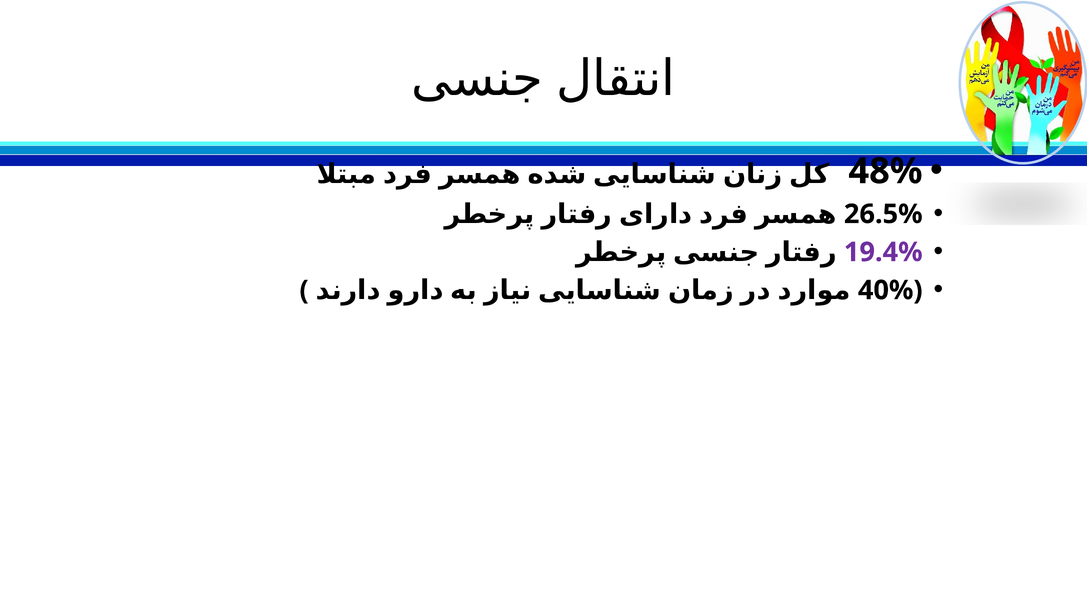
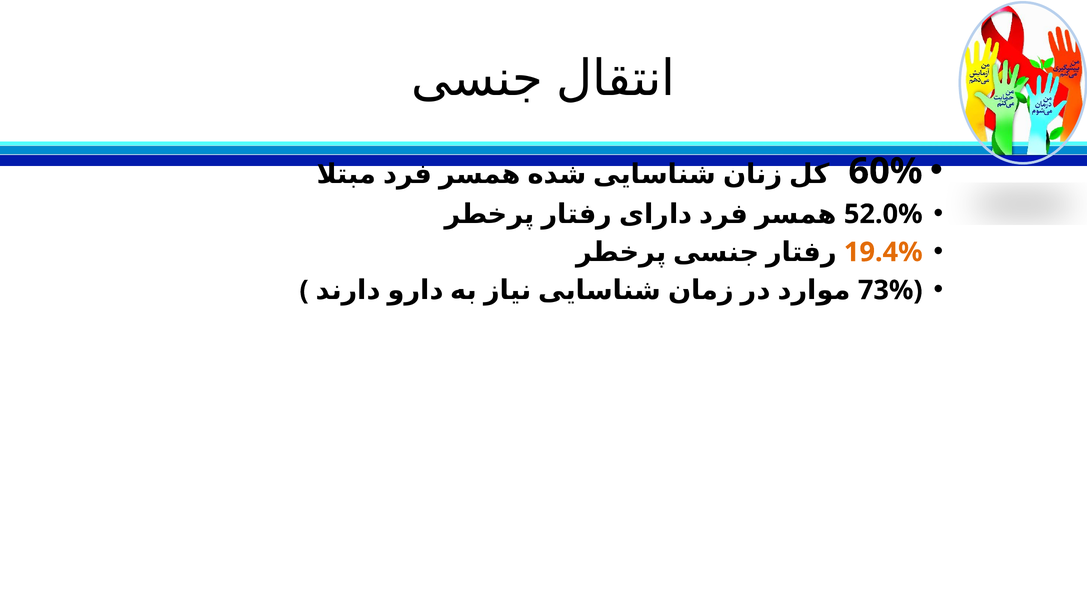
48%: 48% -> 60% (885, 171)
26.5%: 26.5% -> 52.0% (883, 214)
19.4% colour: purple -> orange (883, 252)
40%: 40% -> 73% (886, 290)
